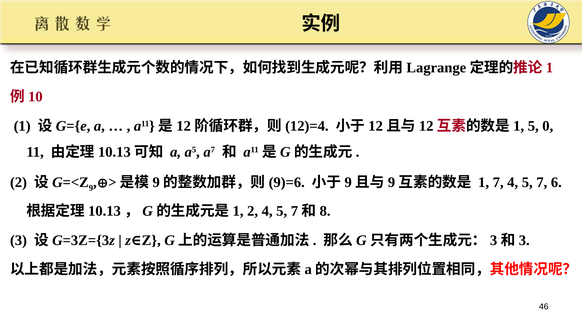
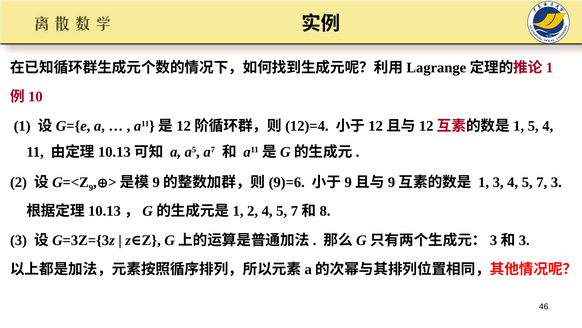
5 0: 0 -> 4 (548, 126)
1 7: 7 -> 3 (498, 182)
7 6: 6 -> 3 (556, 182)
